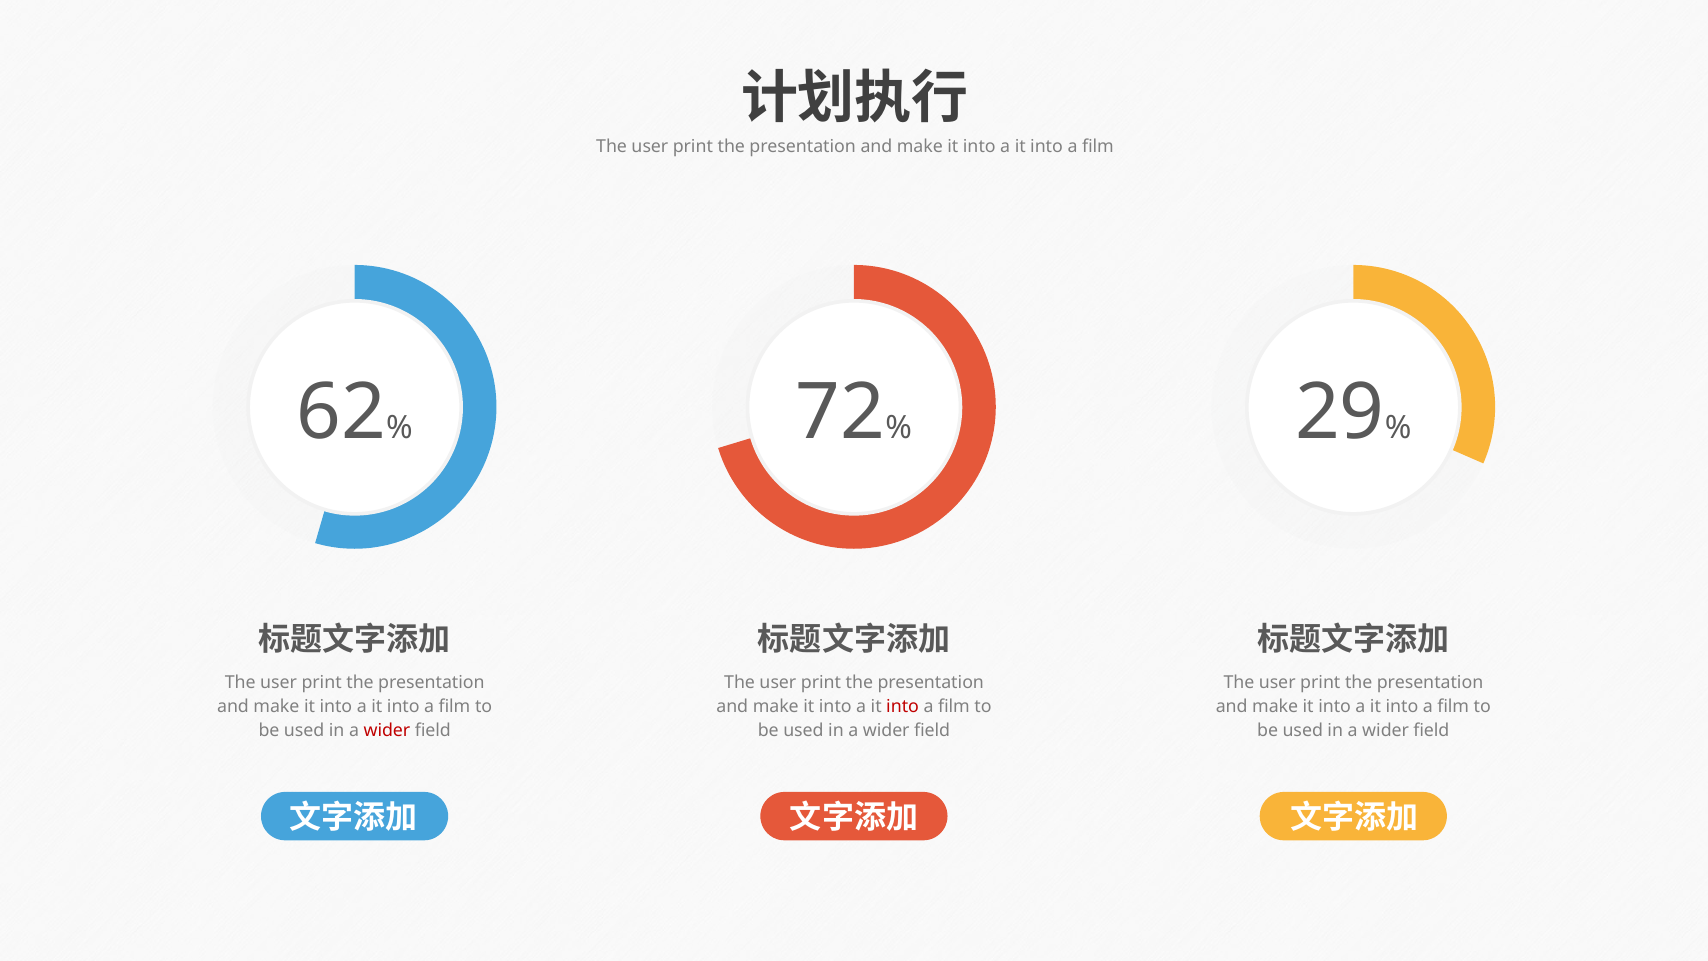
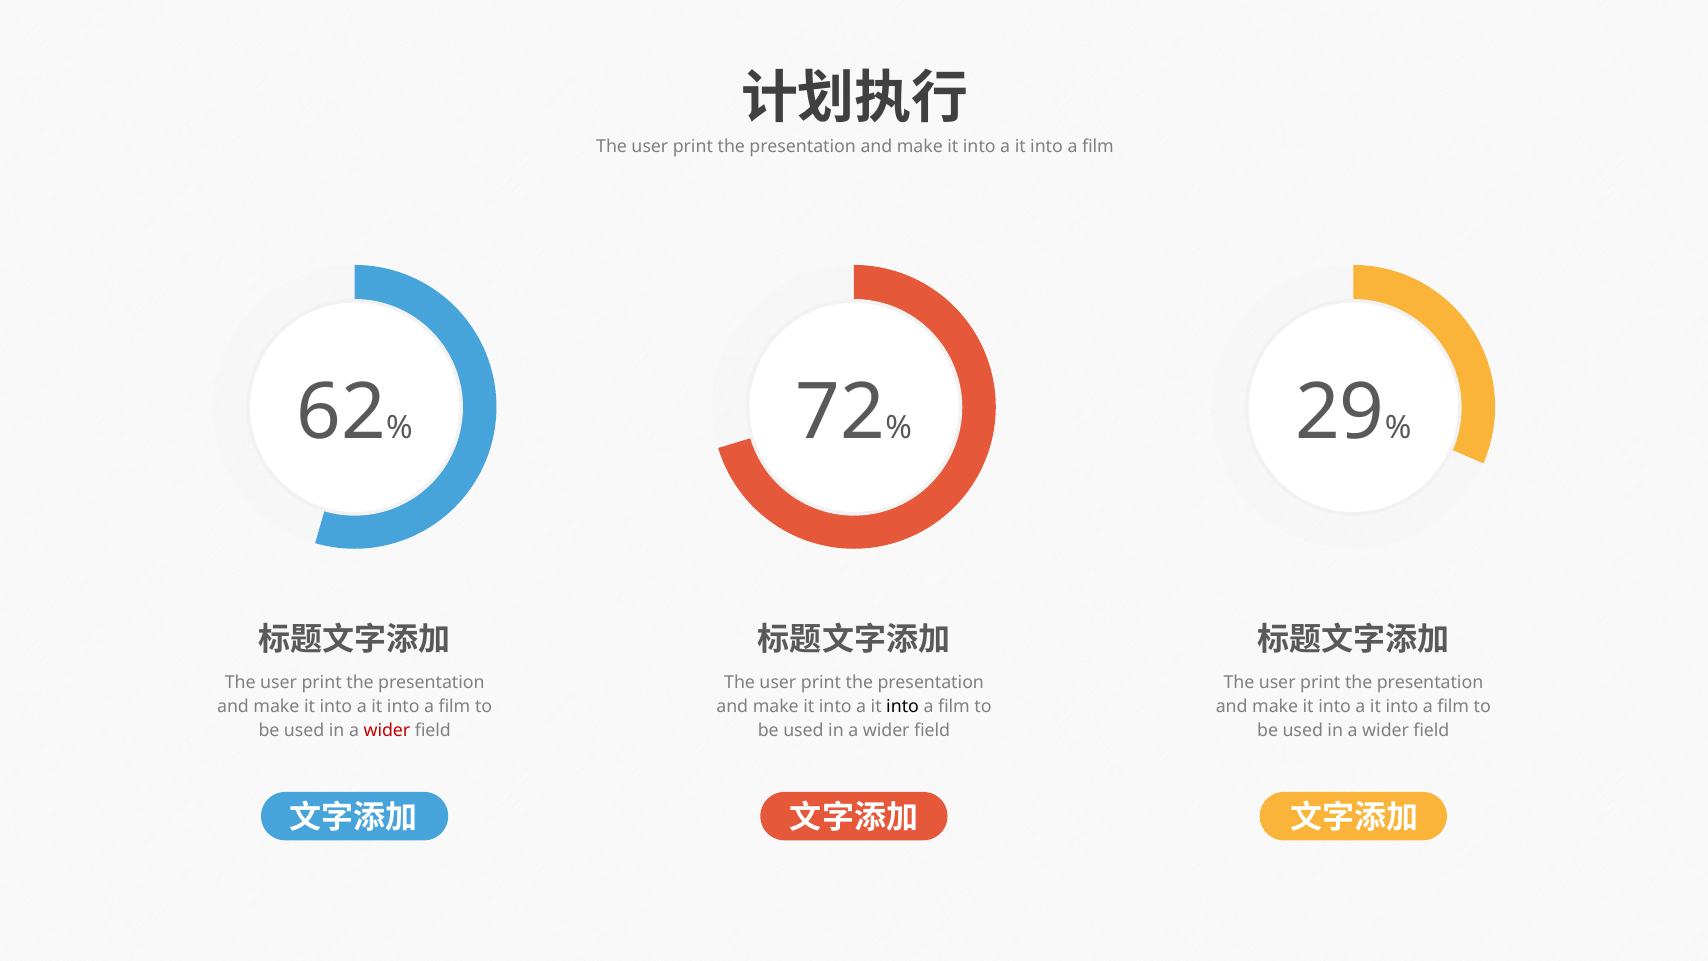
into colour: red -> black (903, 707)
